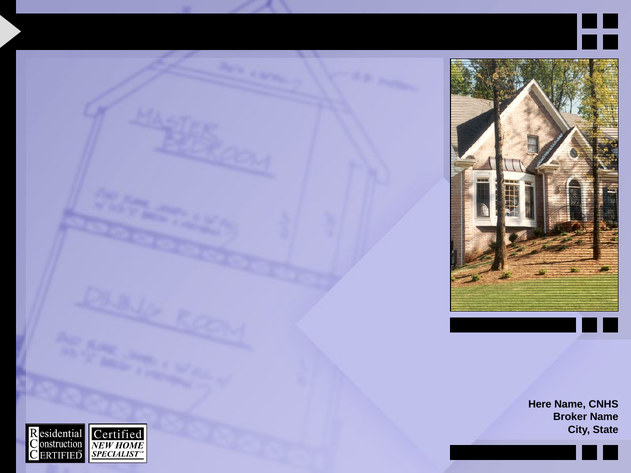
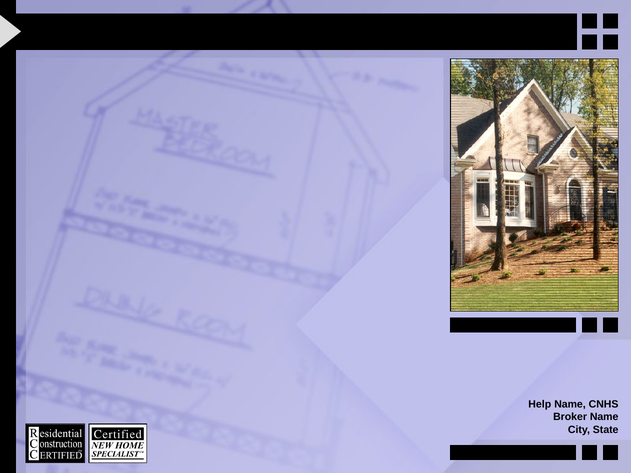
Here: Here -> Help (540, 405)
